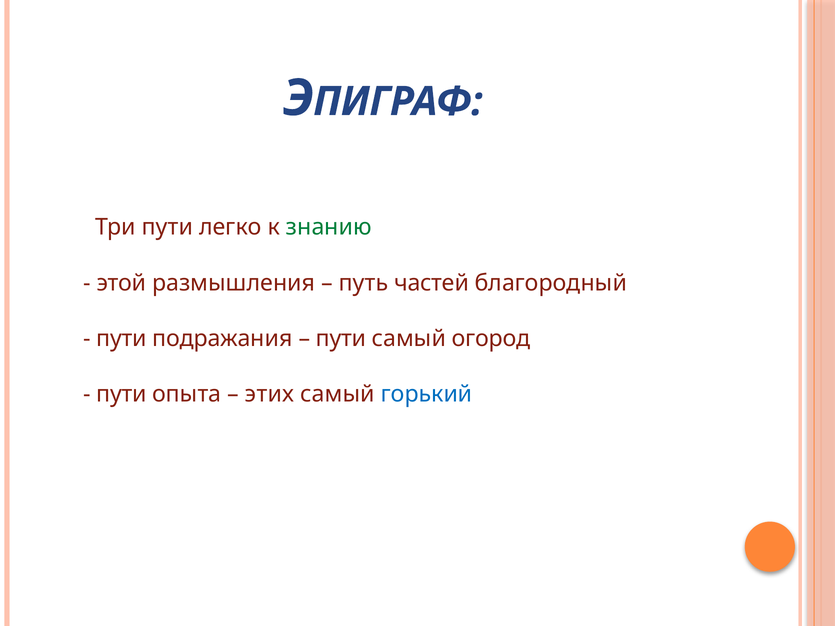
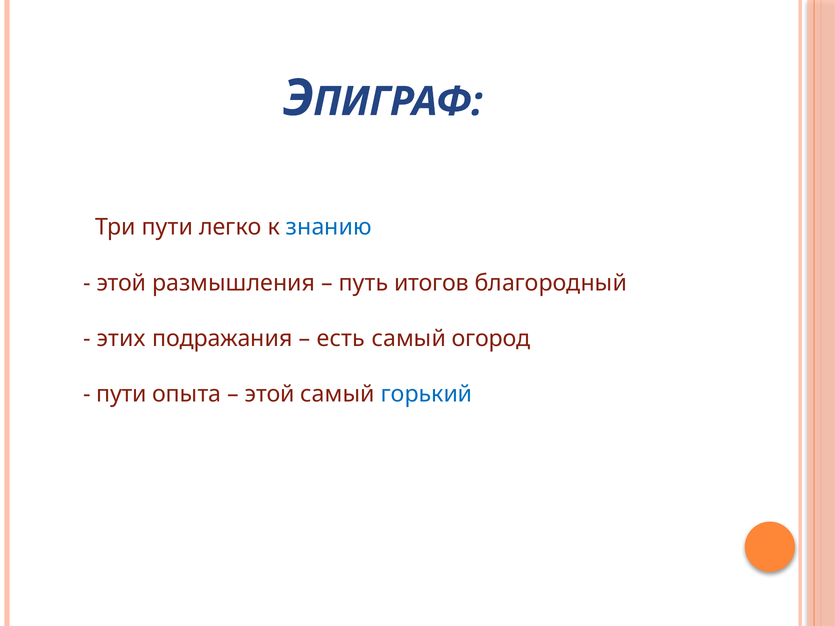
знанию colour: green -> blue (329, 227)
частей: частей -> итогов (432, 283)
пути: пути -> этих (121, 339)
пути: пути -> есть (341, 339)
этих: этих -> этой (270, 394)
